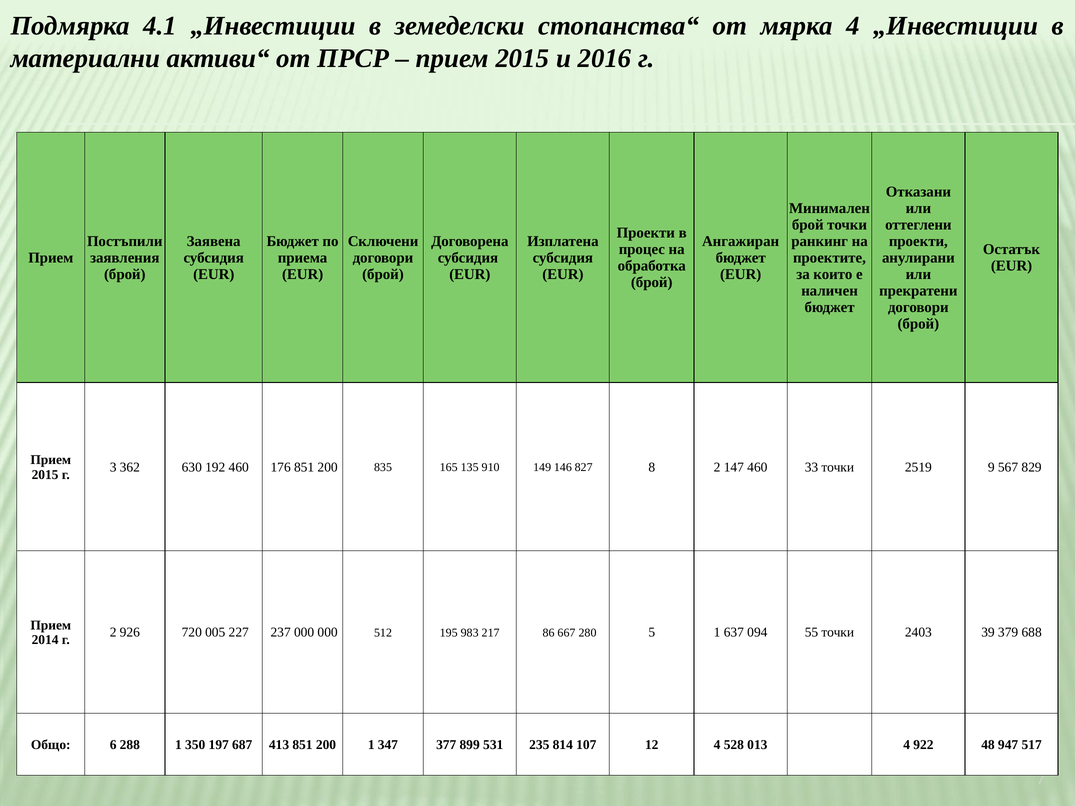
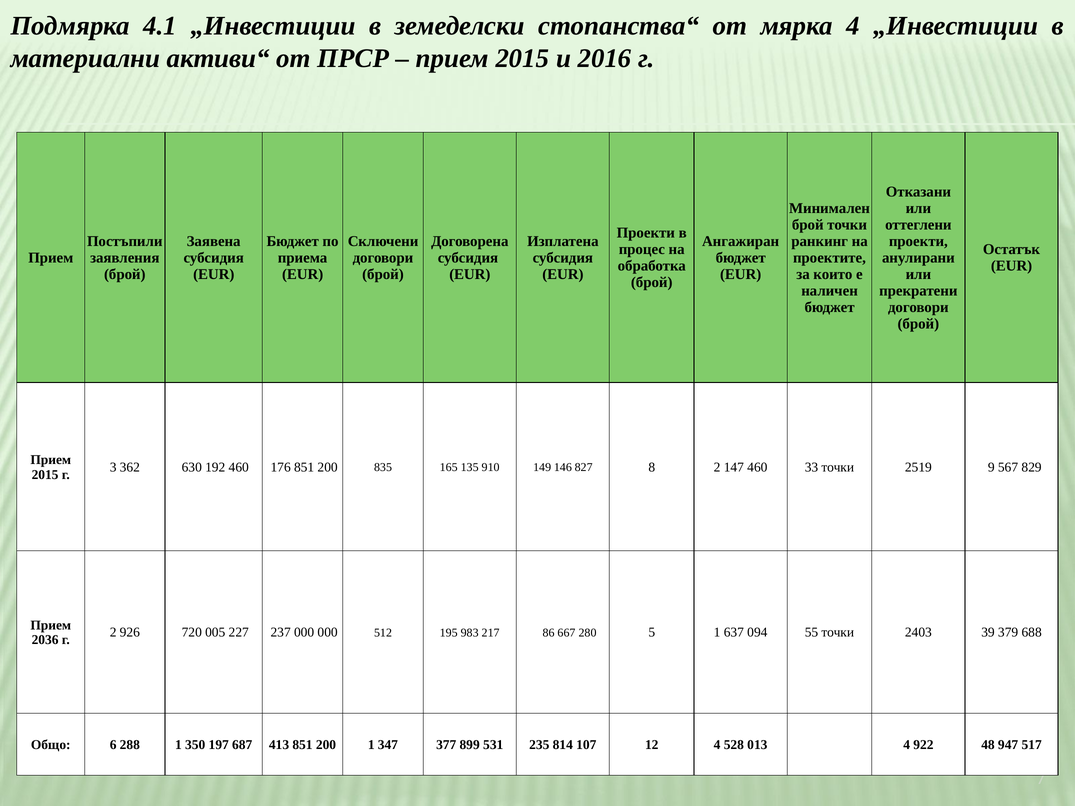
2014: 2014 -> 2036 (45, 640)
